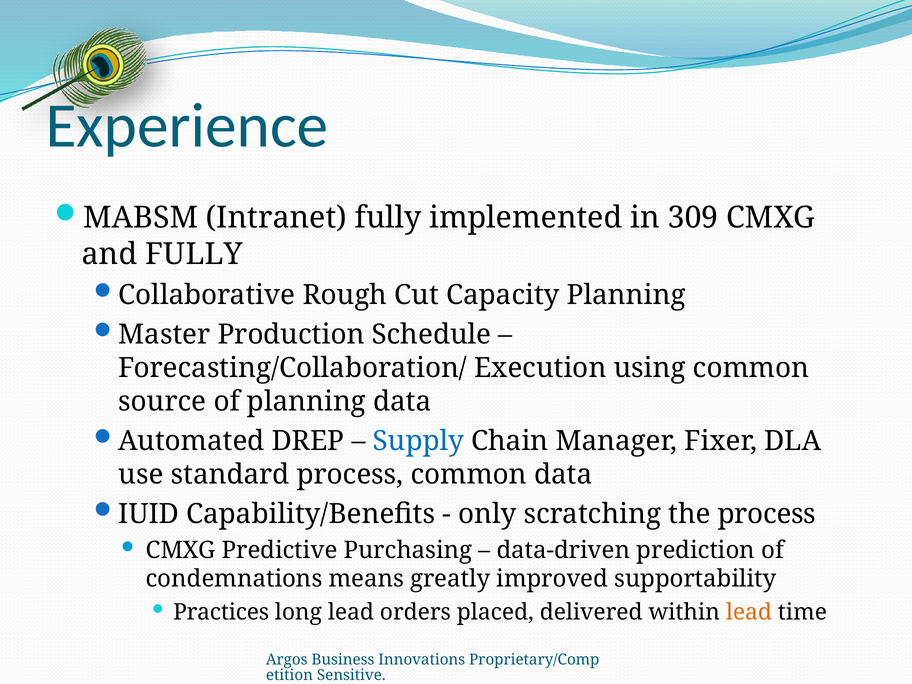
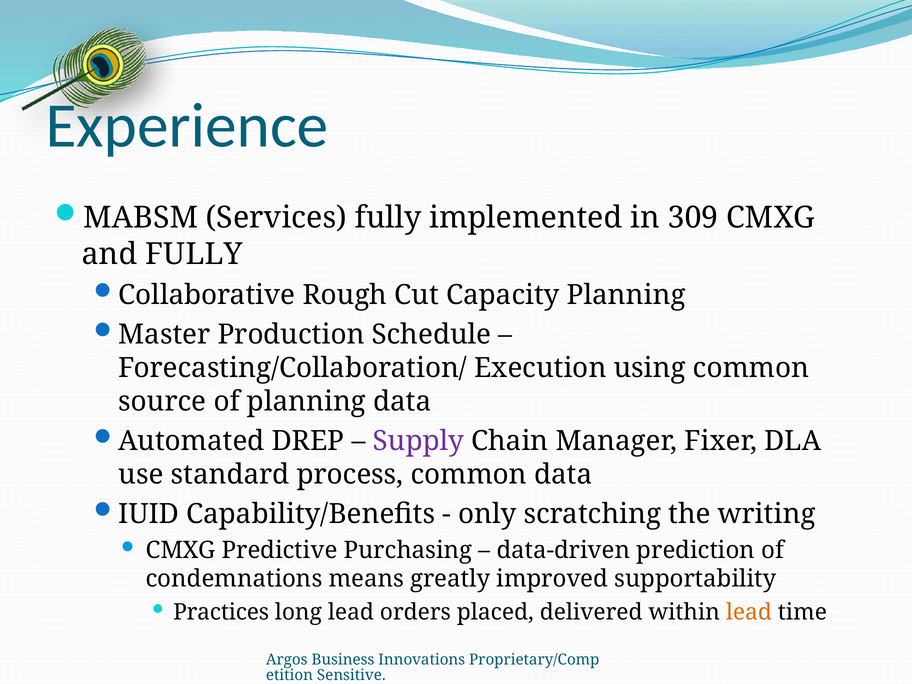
Intranet: Intranet -> Services (276, 218)
Supply colour: blue -> purple (418, 441)
the process: process -> writing (767, 514)
